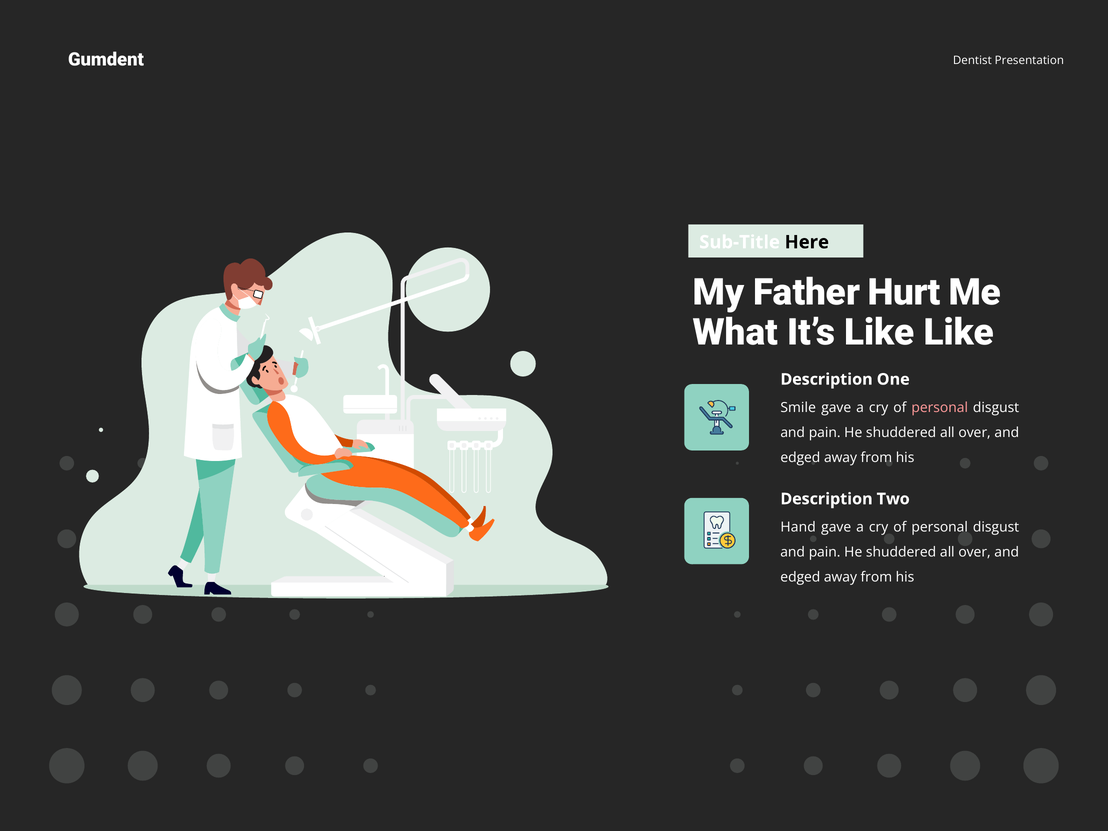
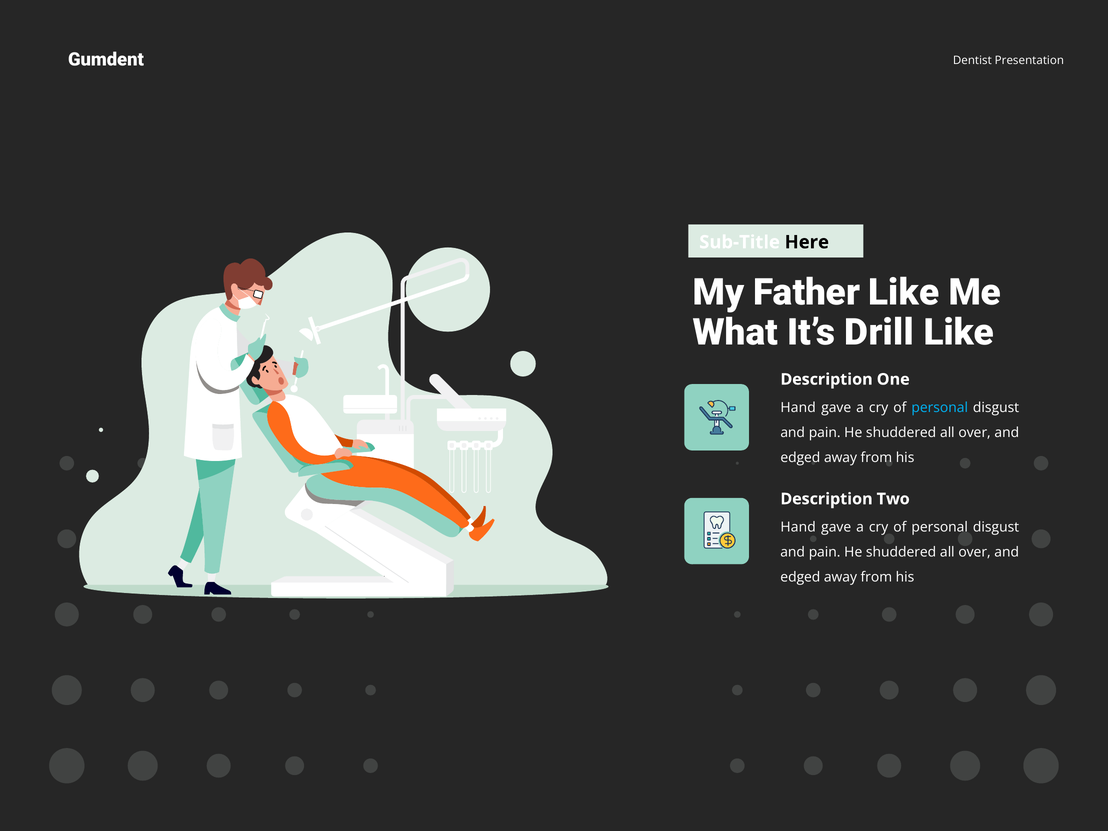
Father Hurt: Hurt -> Like (904, 293)
It’s Like: Like -> Drill (879, 333)
Smile: Smile -> Hand (798, 408)
personal colour: pink -> light blue (940, 408)
